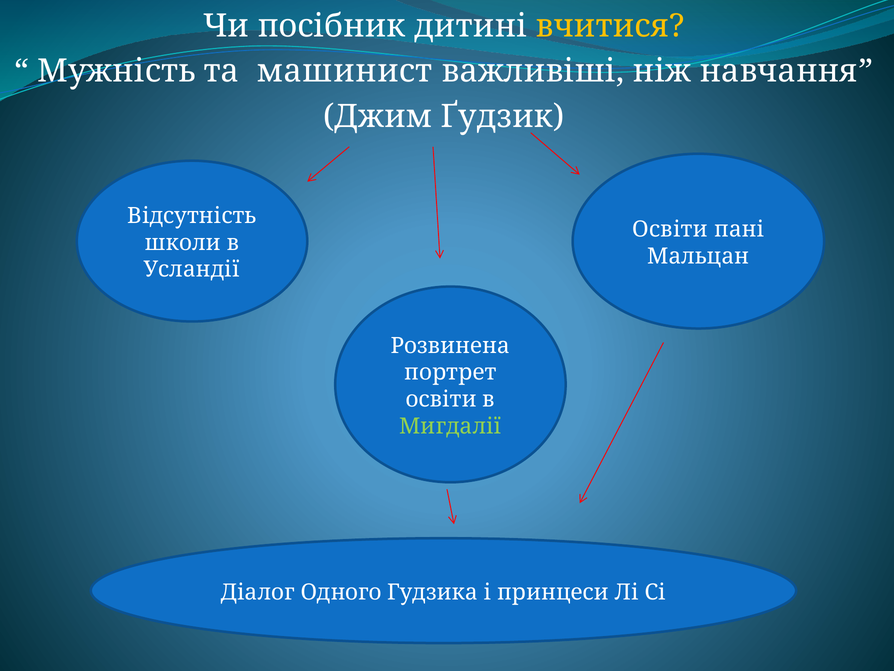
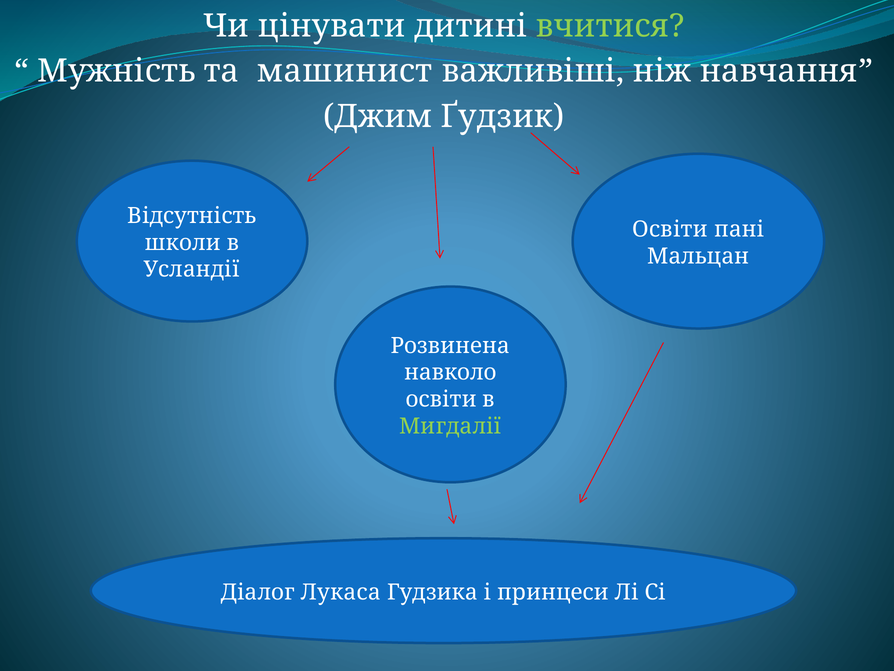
посібник: посібник -> цінувати (332, 26)
вчитися colour: yellow -> light green (610, 26)
портрет: портрет -> навколо (450, 372)
Одного: Одного -> Лукаса (341, 592)
